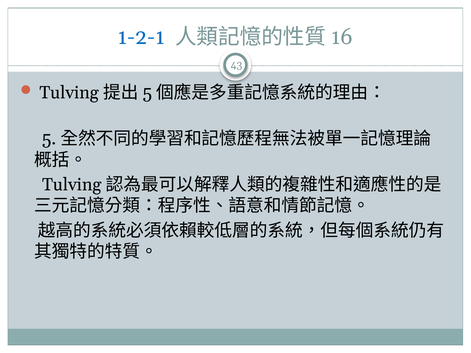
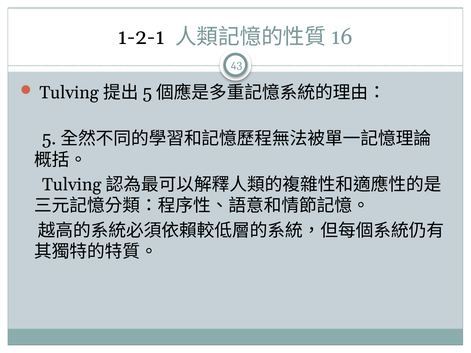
1-2-1 colour: blue -> black (141, 37)
